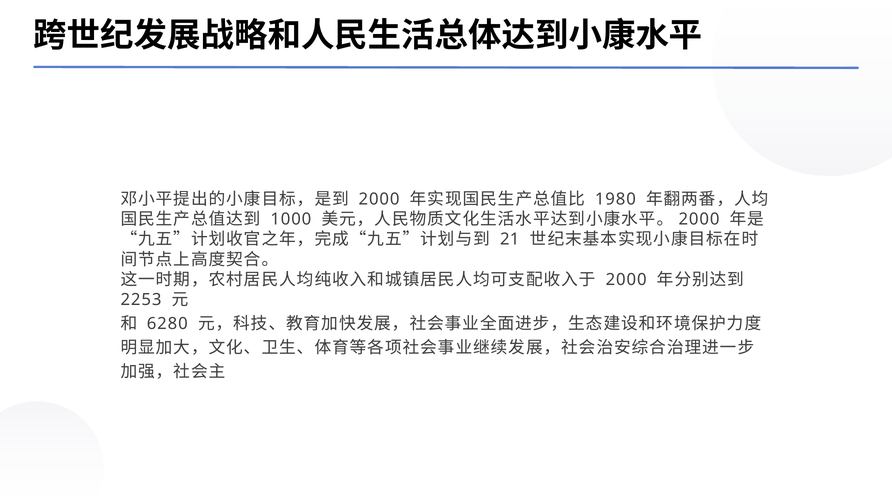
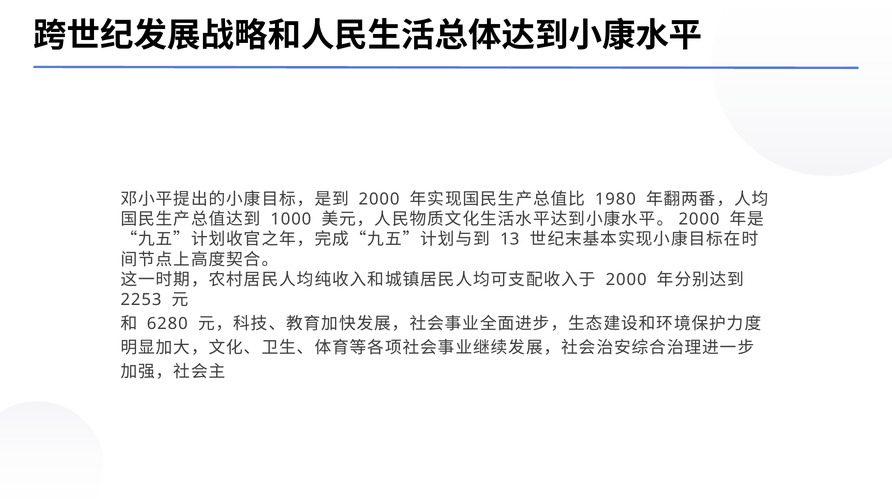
21: 21 -> 13 (510, 239)
